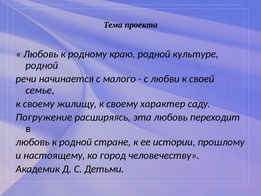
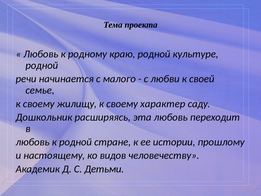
Погружение: Погружение -> Дошкольник (44, 117)
город: город -> видов (113, 155)
